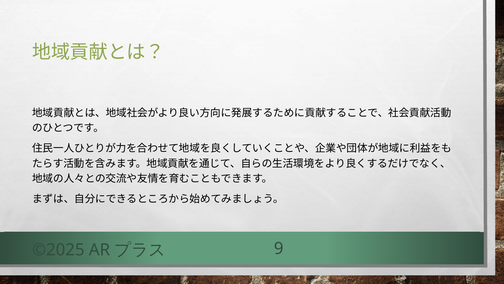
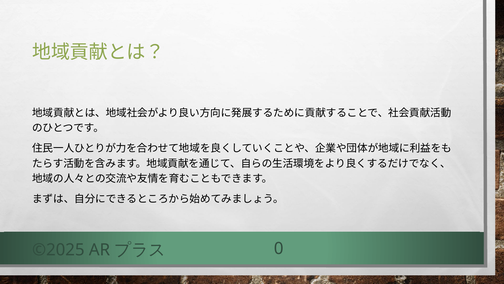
9: 9 -> 0 (279, 248)
